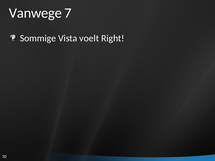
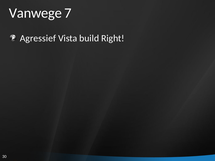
Sommige: Sommige -> Agressief (38, 38)
voelt: voelt -> build (89, 38)
